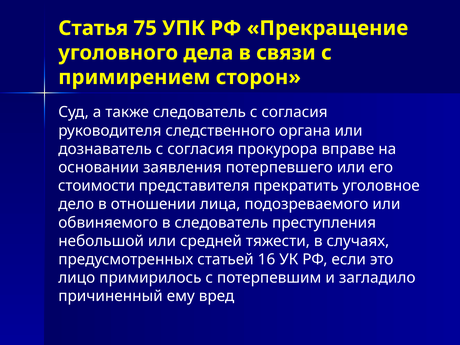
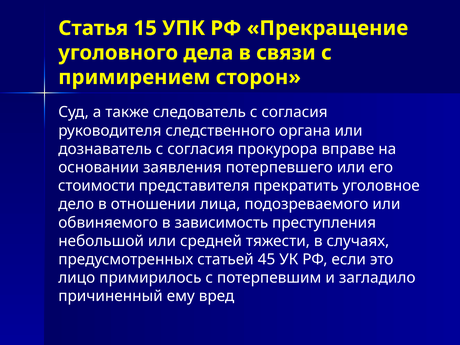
75: 75 -> 15 (145, 28)
в следователь: следователь -> зависимость (221, 223)
16: 16 -> 45 (267, 259)
